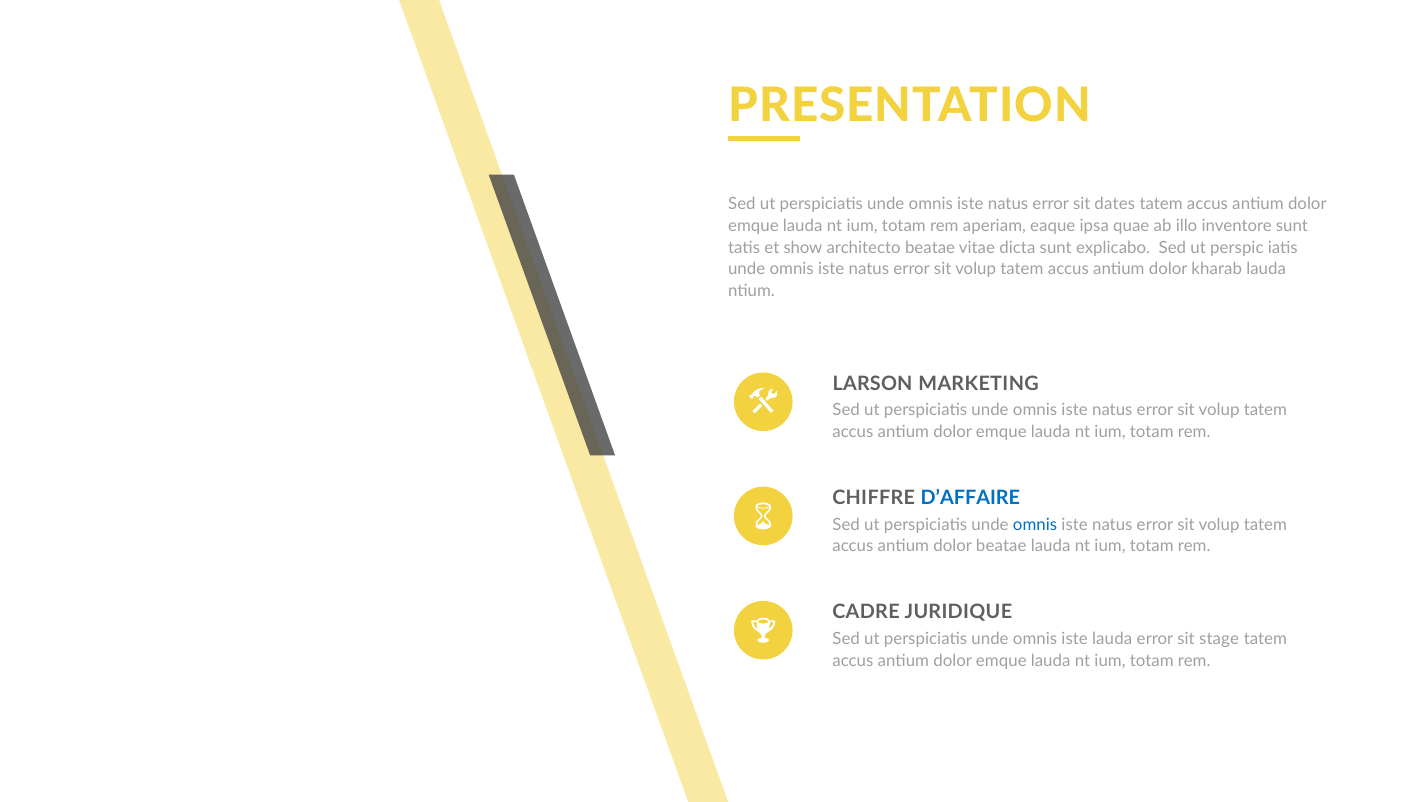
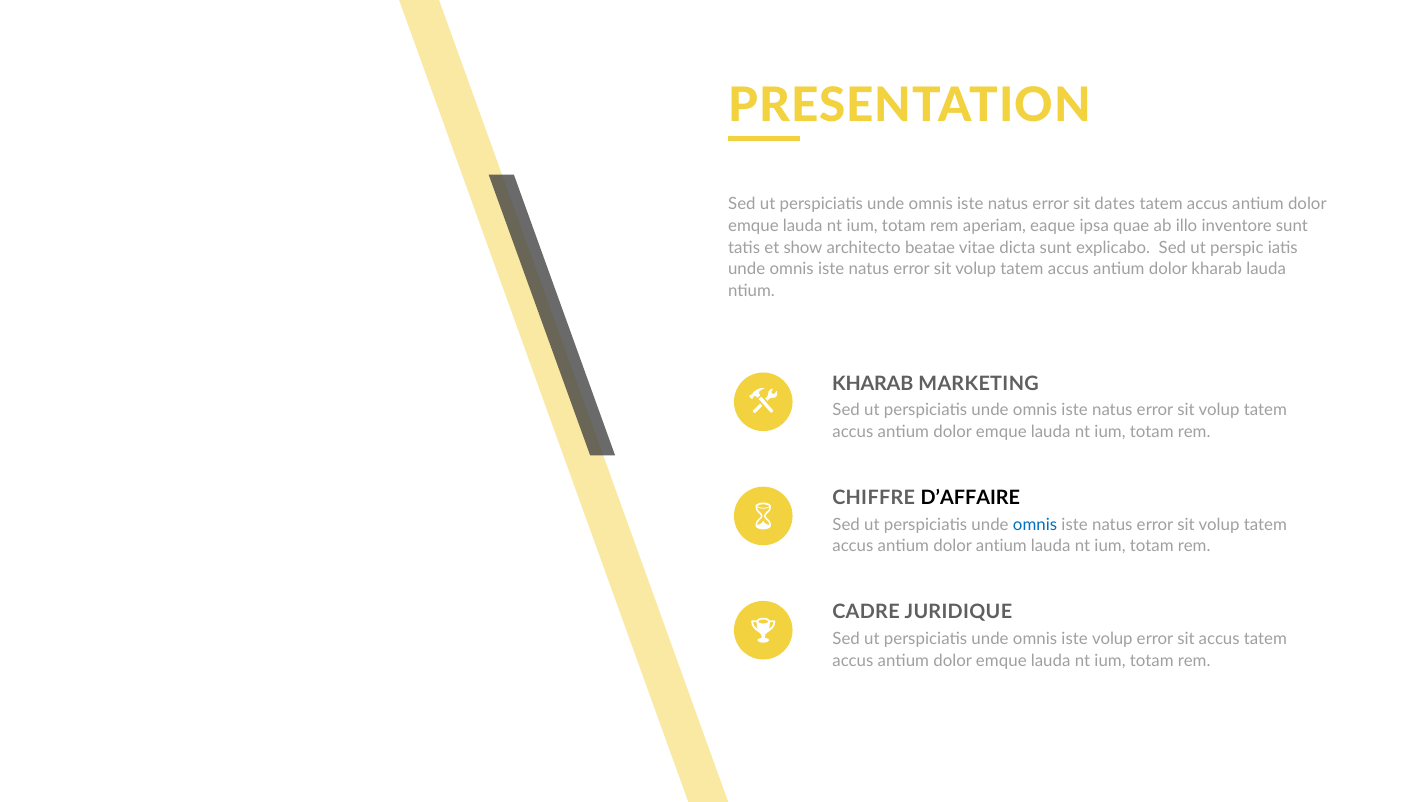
LARSON: LARSON -> KHARAB (873, 384)
D’AFFAIRE colour: blue -> black (970, 498)
dolor beatae: beatae -> antium (1001, 546)
iste lauda: lauda -> volup (1112, 639)
sit stage: stage -> accus (1219, 639)
